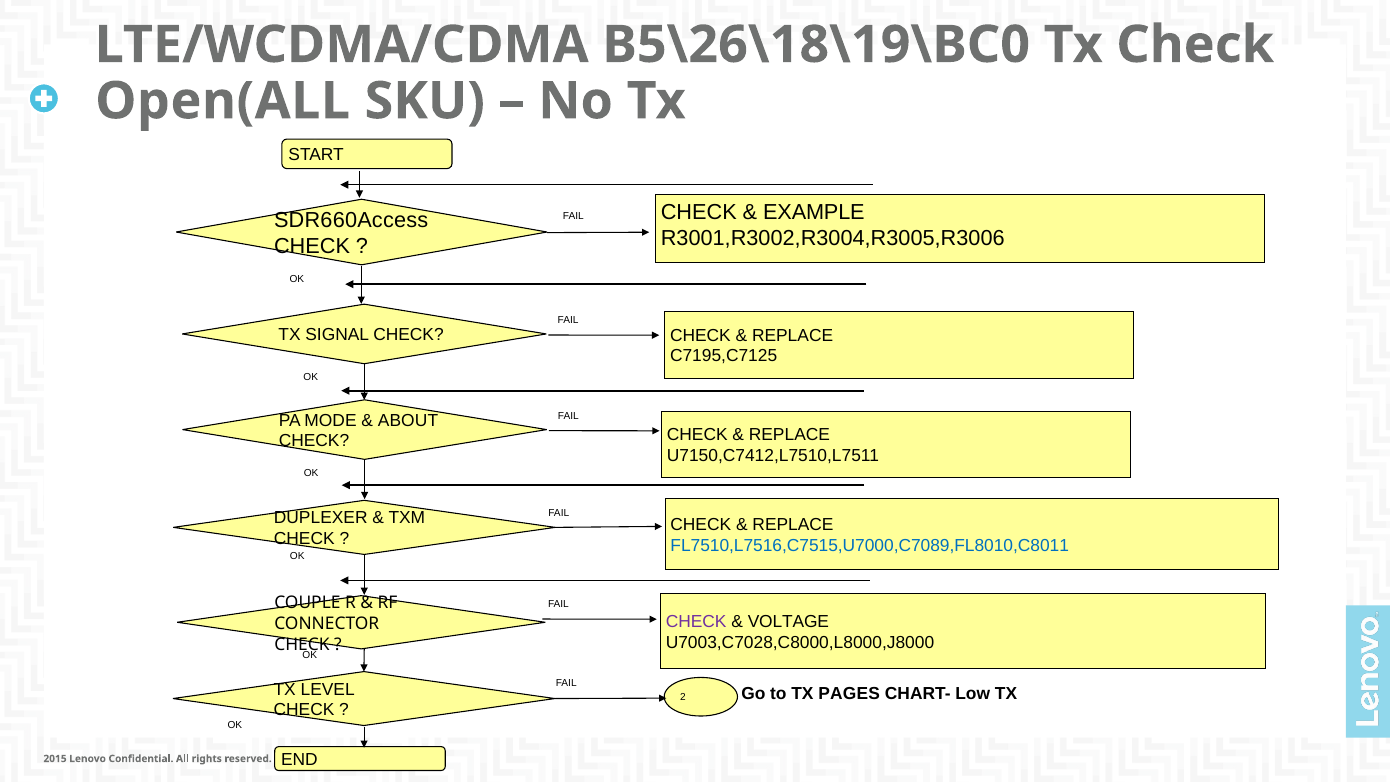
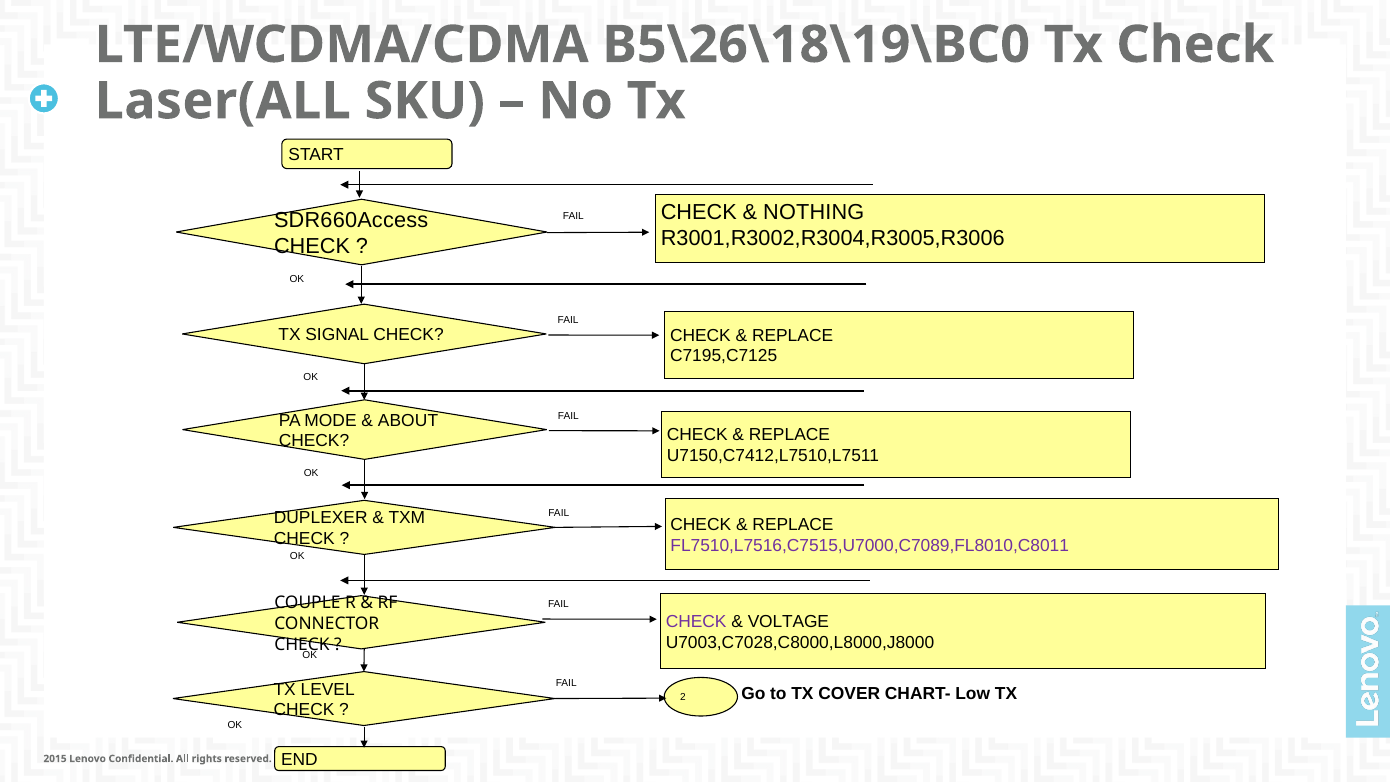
Open(ALL: Open(ALL -> Laser(ALL (223, 101)
EXAMPLE: EXAMPLE -> NOTHING (814, 212)
FL7510,L7516,C7515,U7000,C7089,FL8010,C8011 colour: blue -> purple (870, 546)
PAGES: PAGES -> COVER (849, 694)
